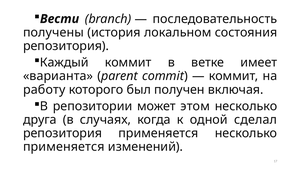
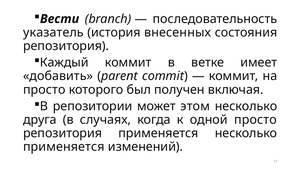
получены: получены -> указатель (53, 32)
локальном: локальном -> внесенных (178, 32)
варианта: варианта -> добавить (58, 76)
работу: работу -> просто (44, 89)
одной сделал: сделал -> просто (255, 120)
